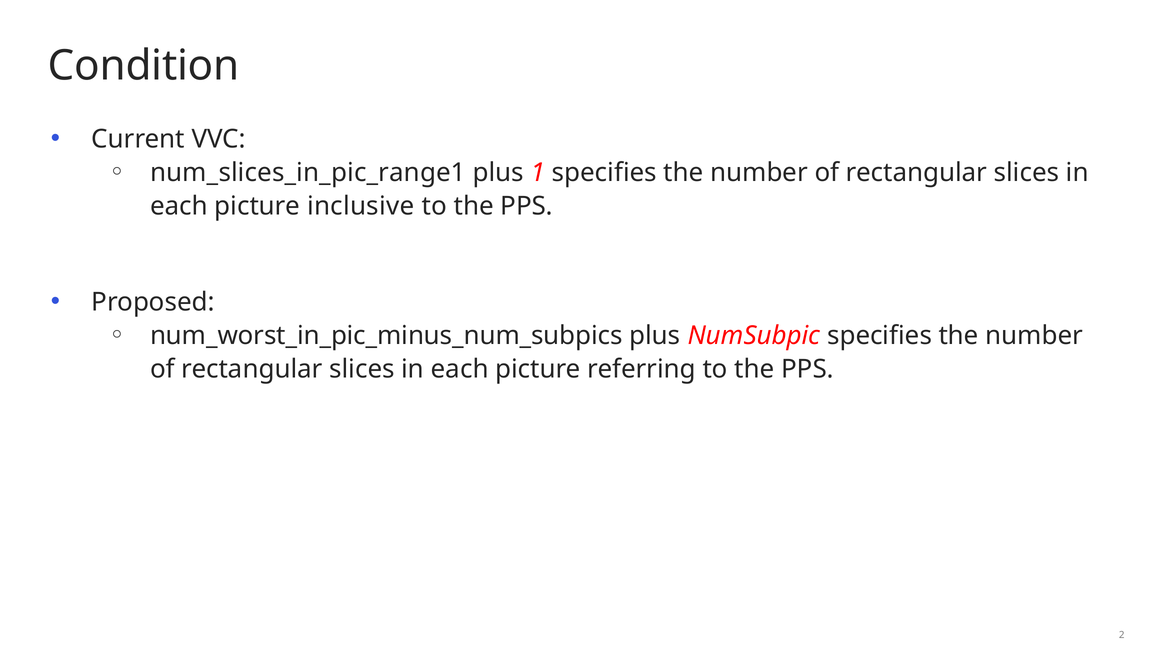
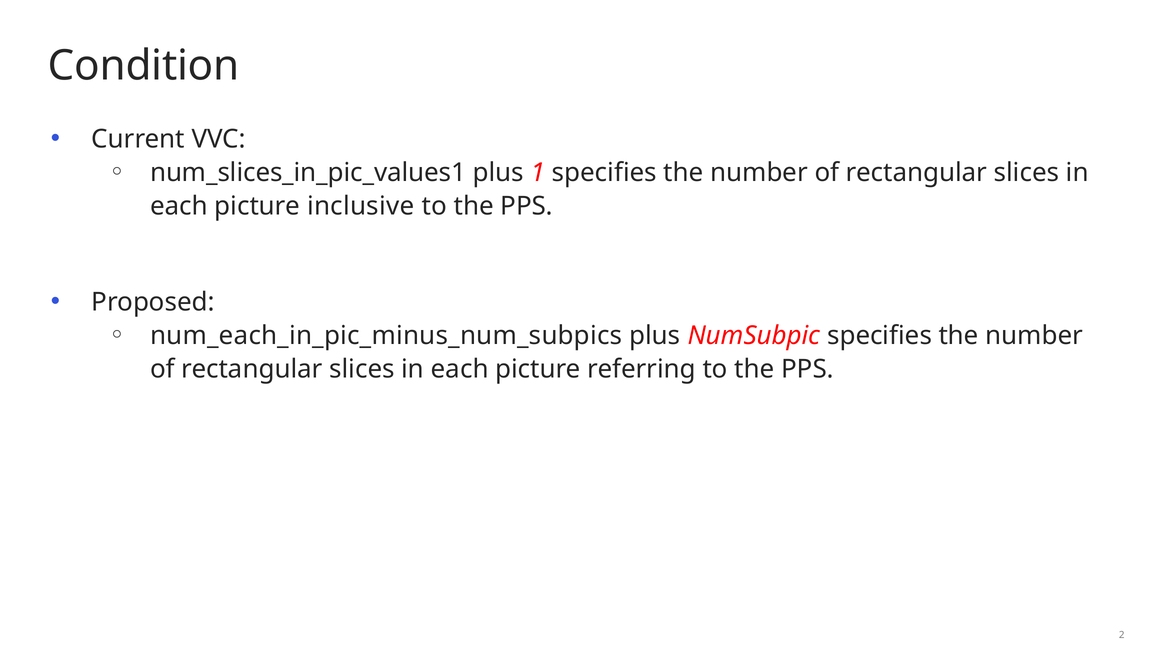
num_slices_in_pic_range1: num_slices_in_pic_range1 -> num_slices_in_pic_values1 (308, 172)
num_worst_in_pic_minus_num_subpics: num_worst_in_pic_minus_num_subpics -> num_each_in_pic_minus_num_subpics (386, 335)
